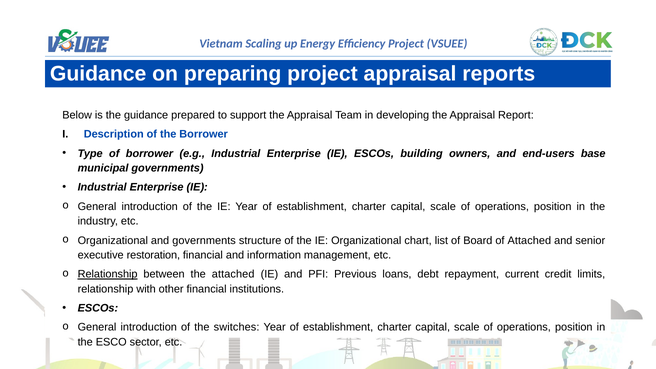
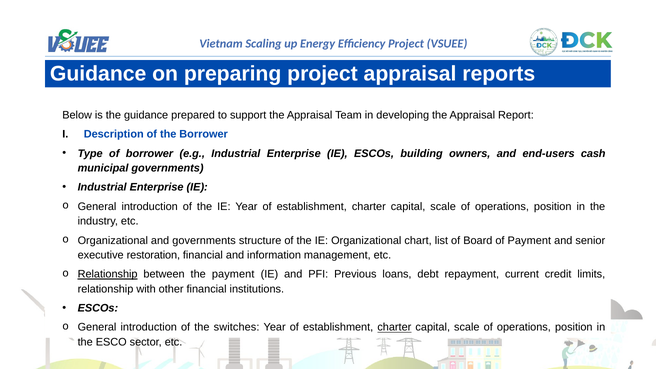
base: base -> cash (593, 153)
of Attached: Attached -> Payment (529, 240)
the attached: attached -> payment (233, 274)
charter underline: none -> present (394, 327)
